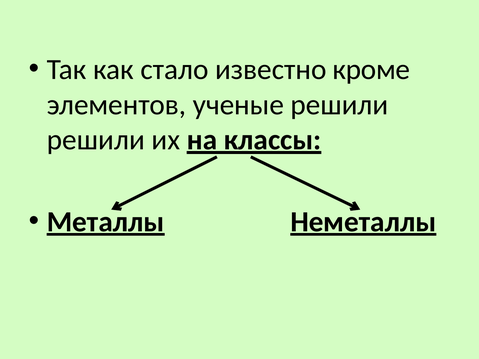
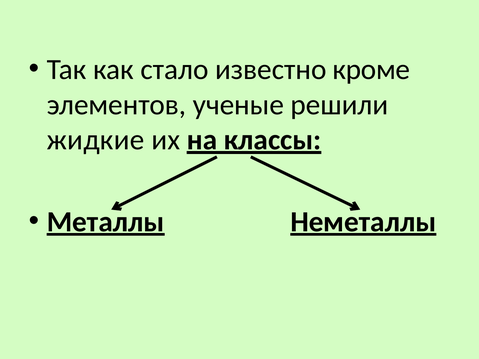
решили: решили -> жидкие (96, 140)
